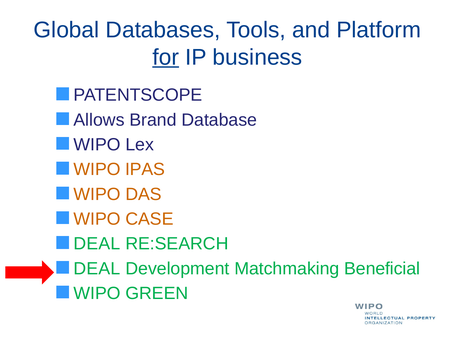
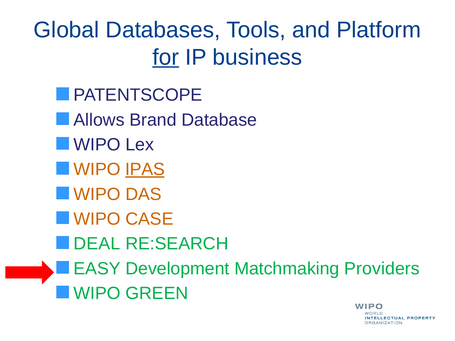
IPAS underline: none -> present (145, 170)
DEAL: DEAL -> EASY (97, 269)
Beneficial: Beneficial -> Providers (382, 269)
